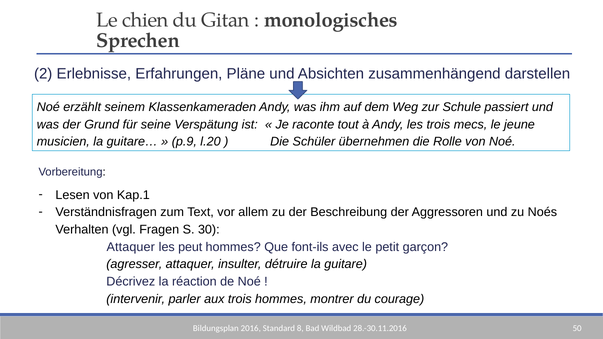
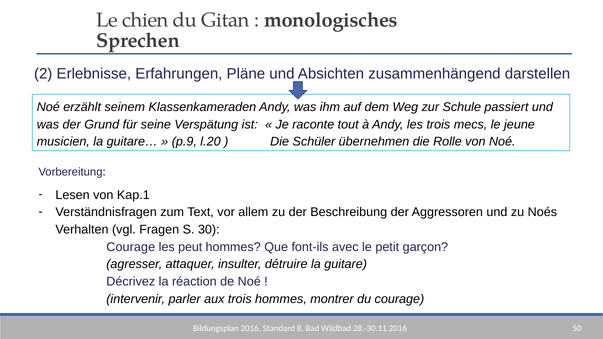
Attaquer: Attaquer -> Courage (131, 247)
